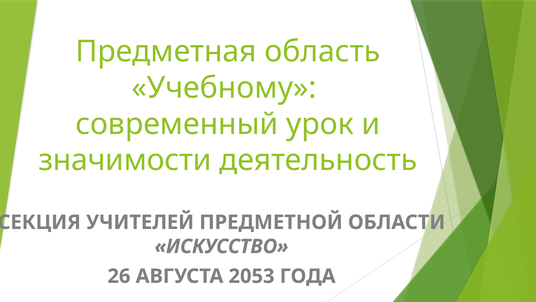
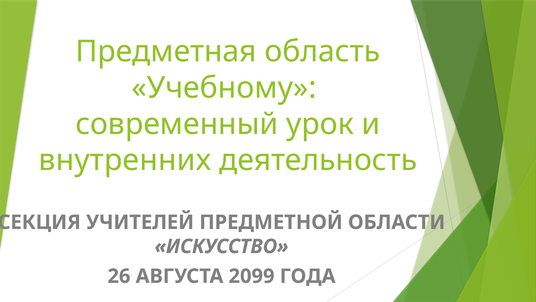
значимости: значимости -> внутренних (125, 160)
2053: 2053 -> 2099 (252, 276)
